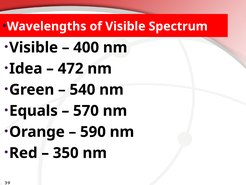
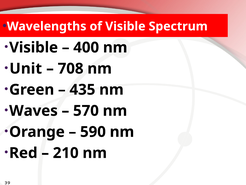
Idea: Idea -> Unit (26, 68)
472: 472 -> 708 (71, 68)
540: 540 -> 435 (82, 89)
Equals: Equals -> Waves (33, 111)
350: 350 -> 210 (66, 153)
